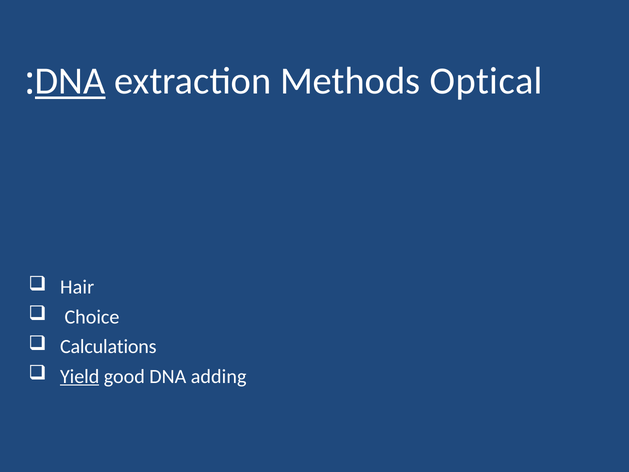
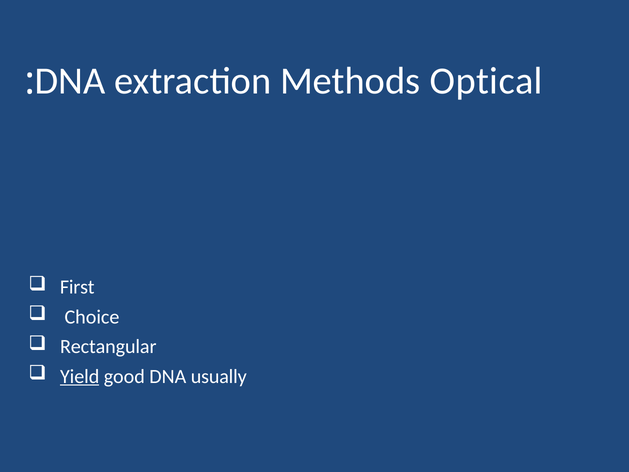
DNA underline: present -> none (70, 81)
Hair: Hair -> First (77, 287)
Calculations: Calculations -> Rectangular (108, 347)
adding: adding -> usually (219, 376)
